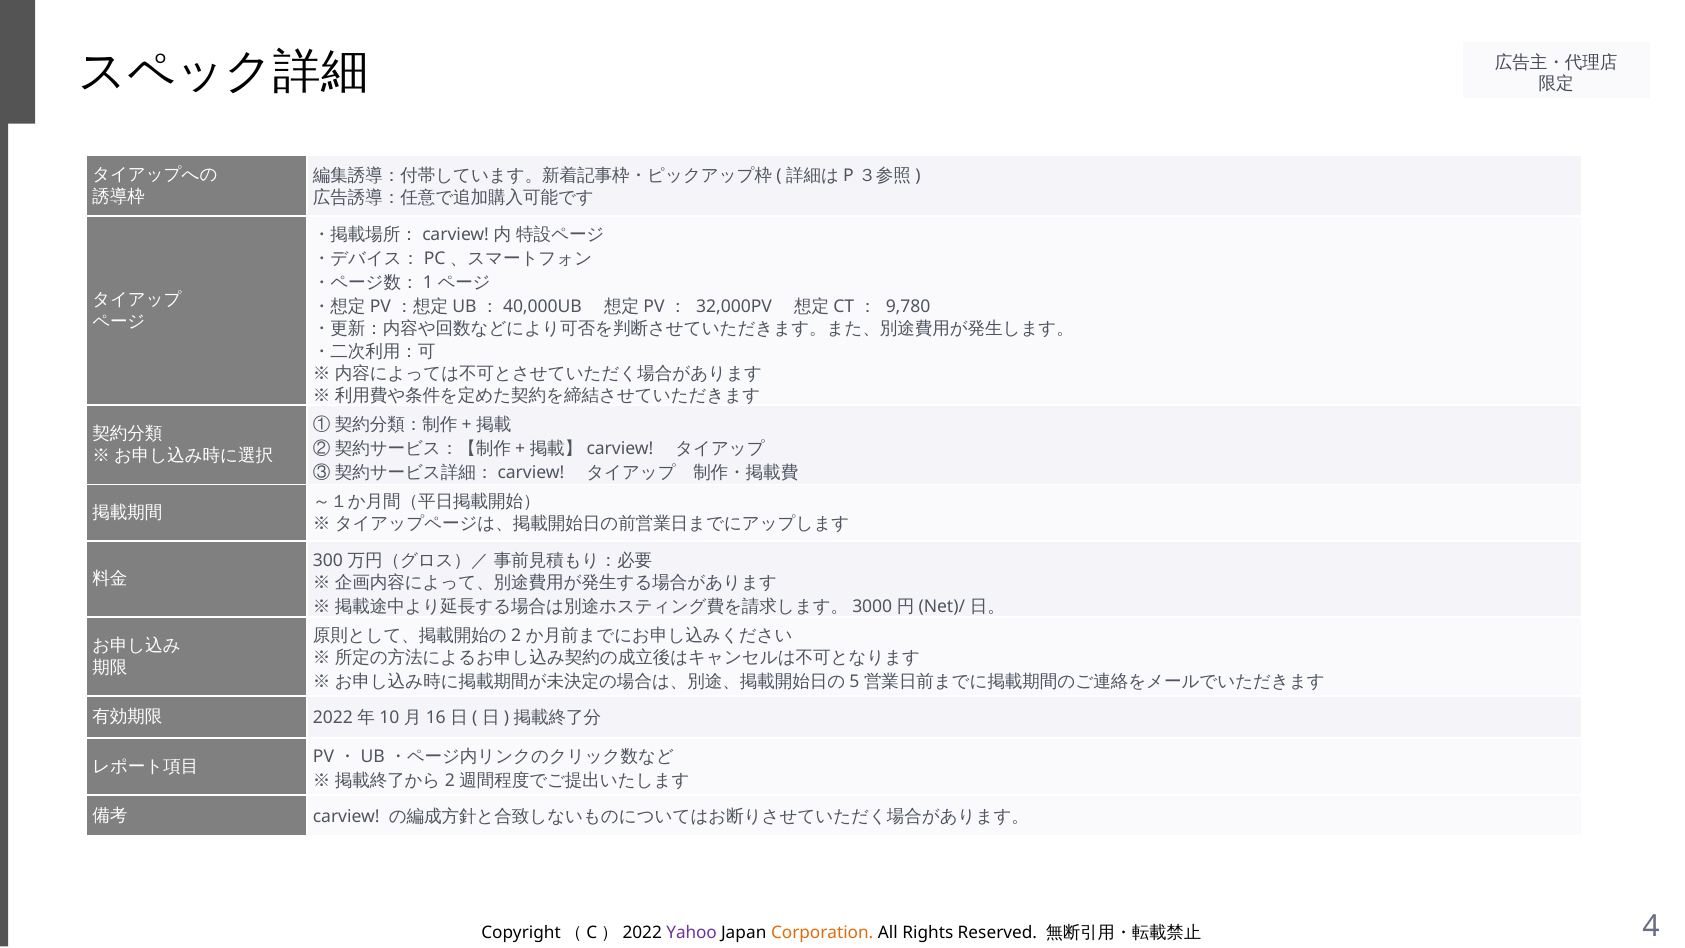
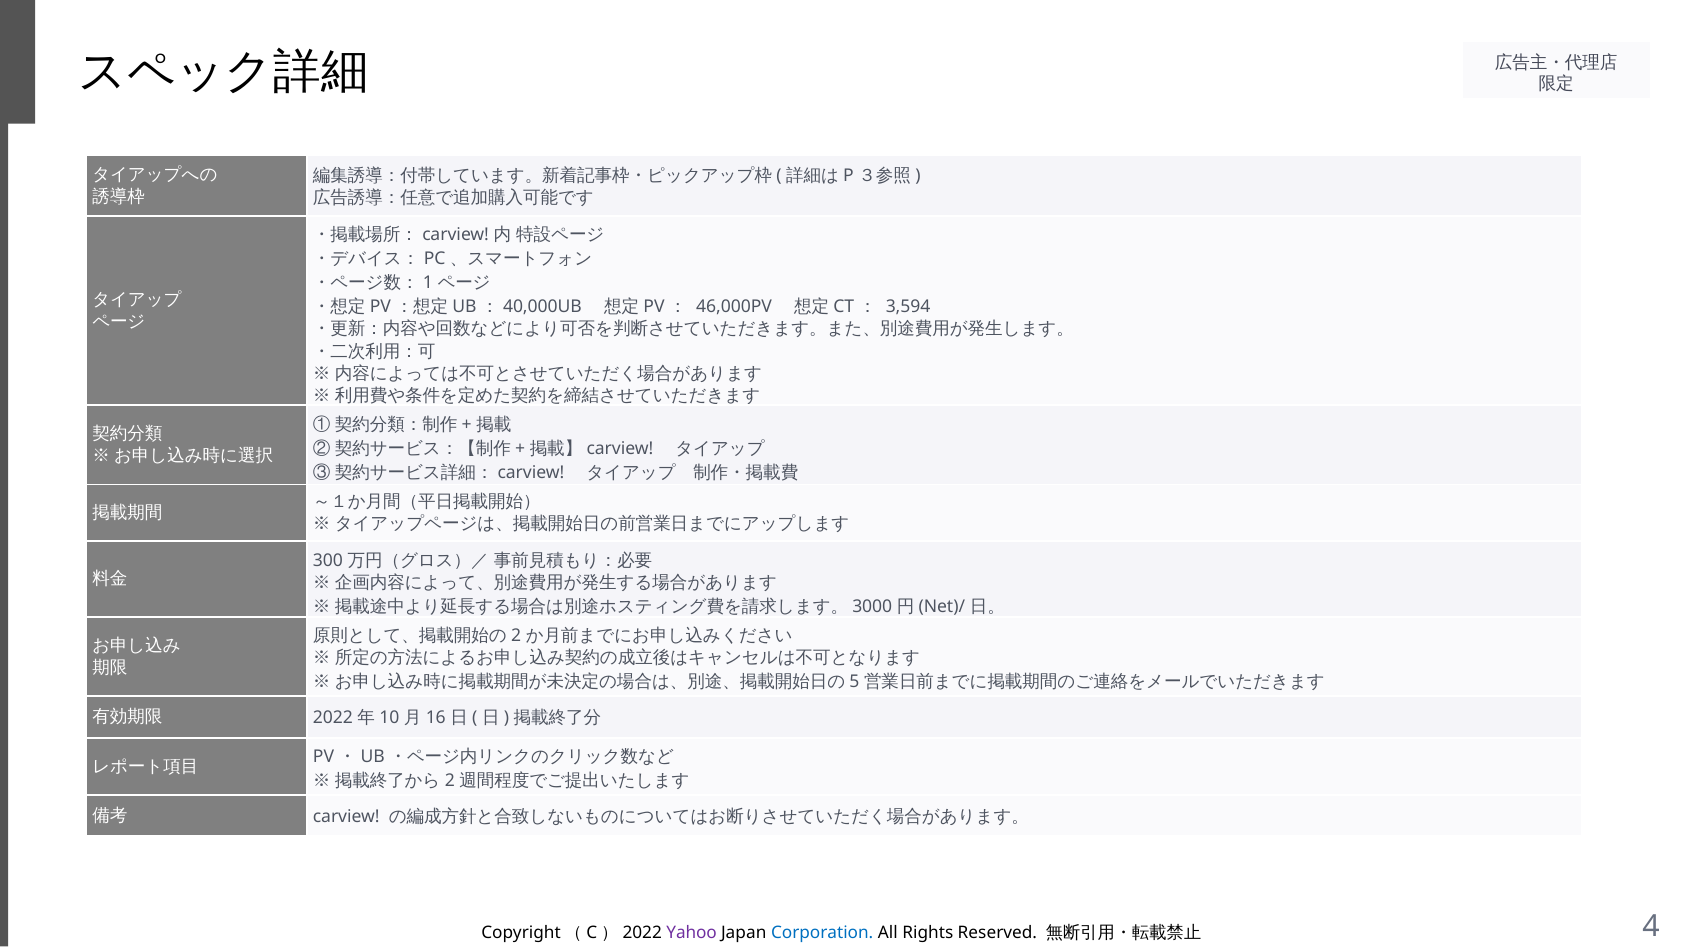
32,000PV: 32,000PV -> 46,000PV (734, 307)
9,780: 9,780 -> 3,594 (908, 307)
Corporation colour: orange -> blue (822, 933)
